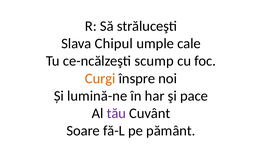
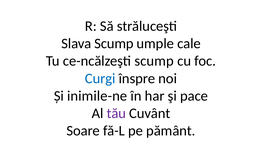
Slava Chipul: Chipul -> Scump (114, 44)
Curgi colour: orange -> blue (100, 79)
lumină-ne: lumină-ne -> inimile-ne (97, 96)
